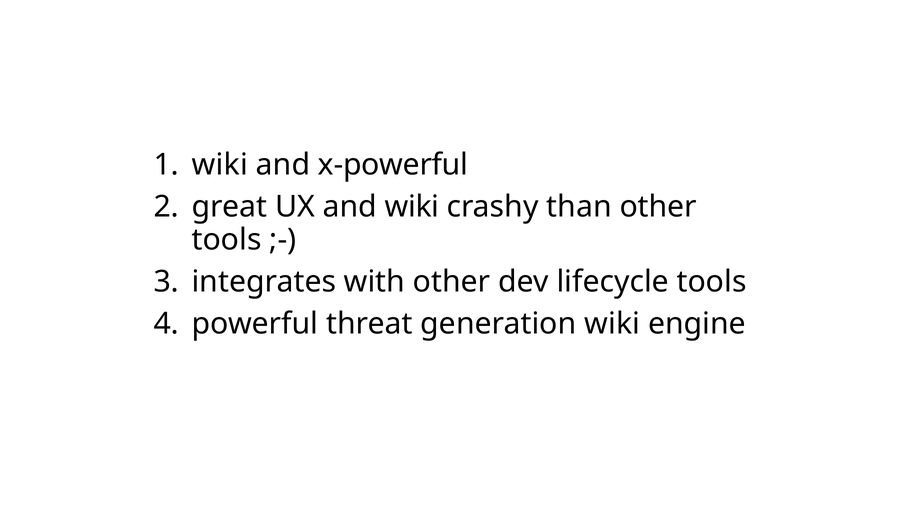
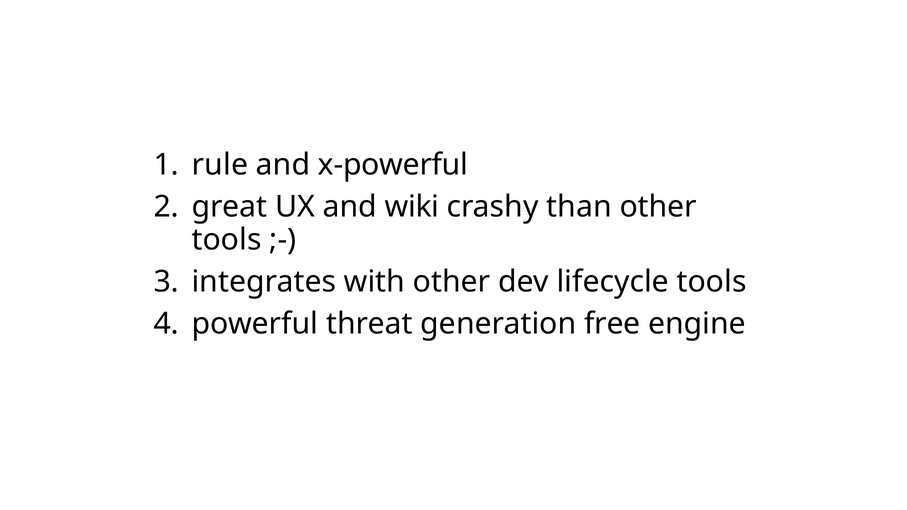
wiki: wiki -> rule (220, 165)
generation wiki: wiki -> free (612, 324)
